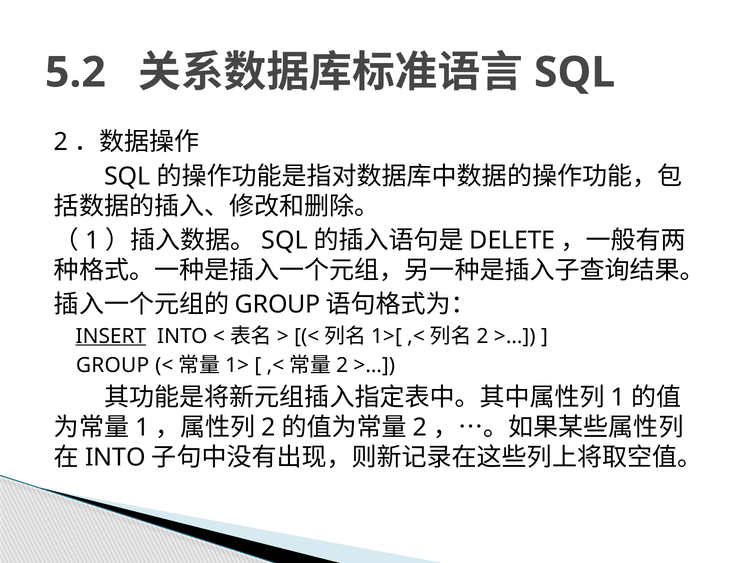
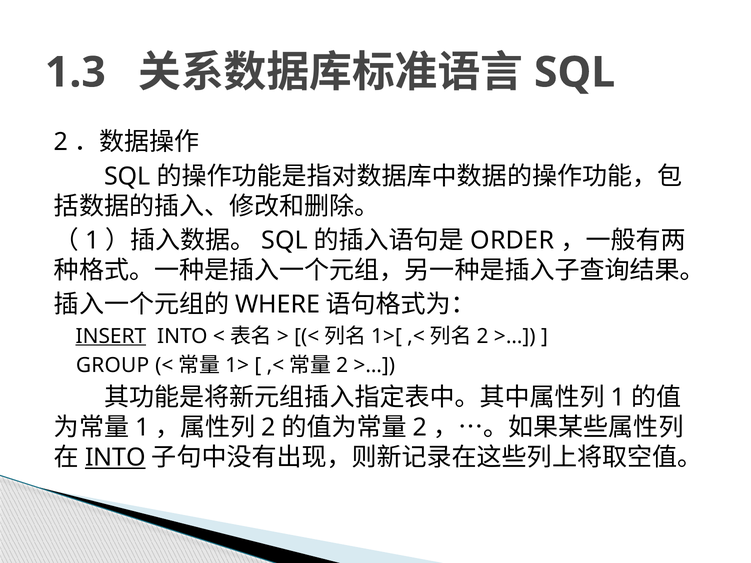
5.2: 5.2 -> 1.3 (75, 72)
DELETE: DELETE -> ORDER (512, 241)
GROUP: GROUP -> WHERE (278, 305)
INTO underline: none -> present (115, 458)
